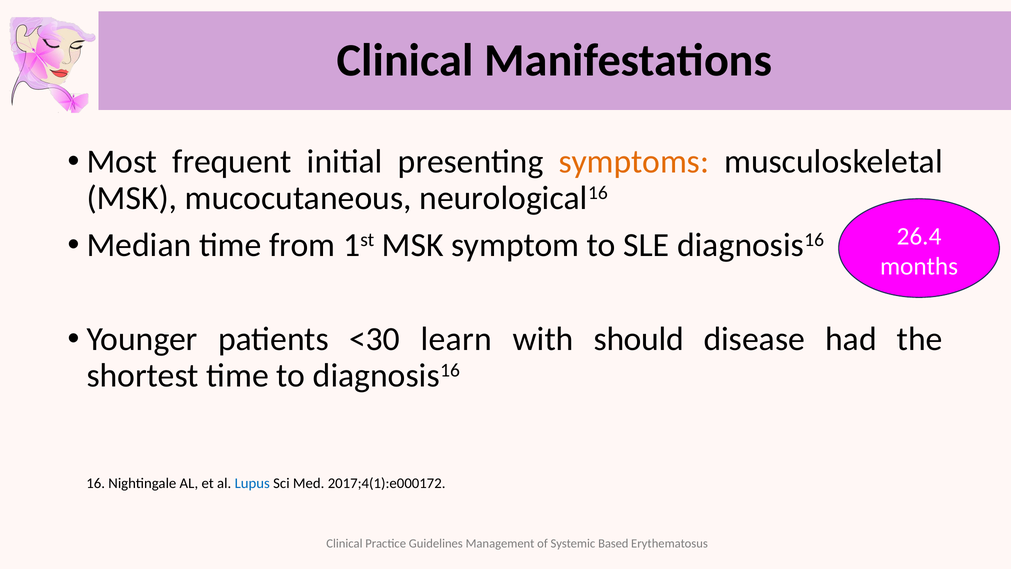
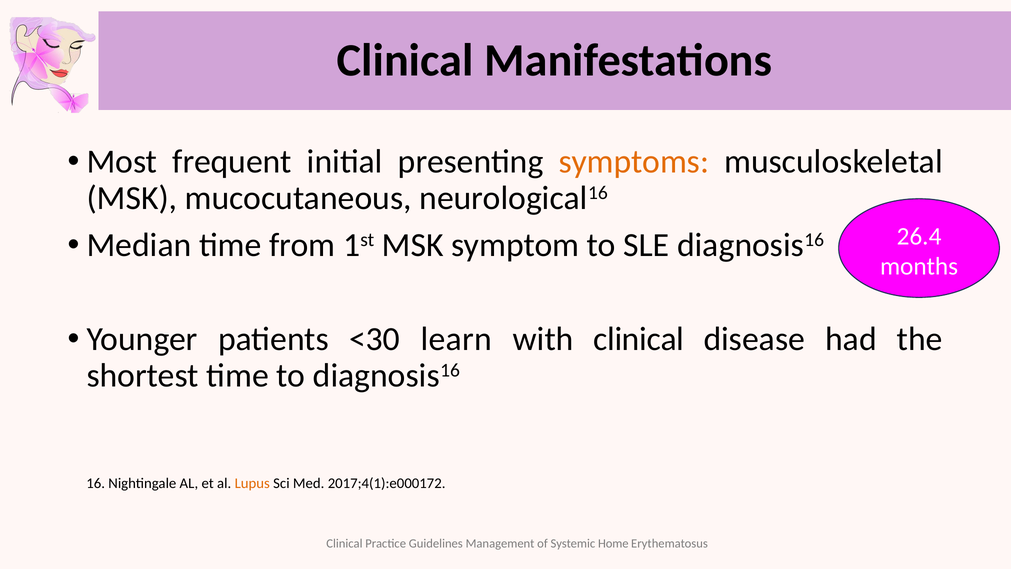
with should: should -> clinical (639, 339)
Lupus colour: blue -> orange (252, 483)
Based: Based -> Home (613, 543)
